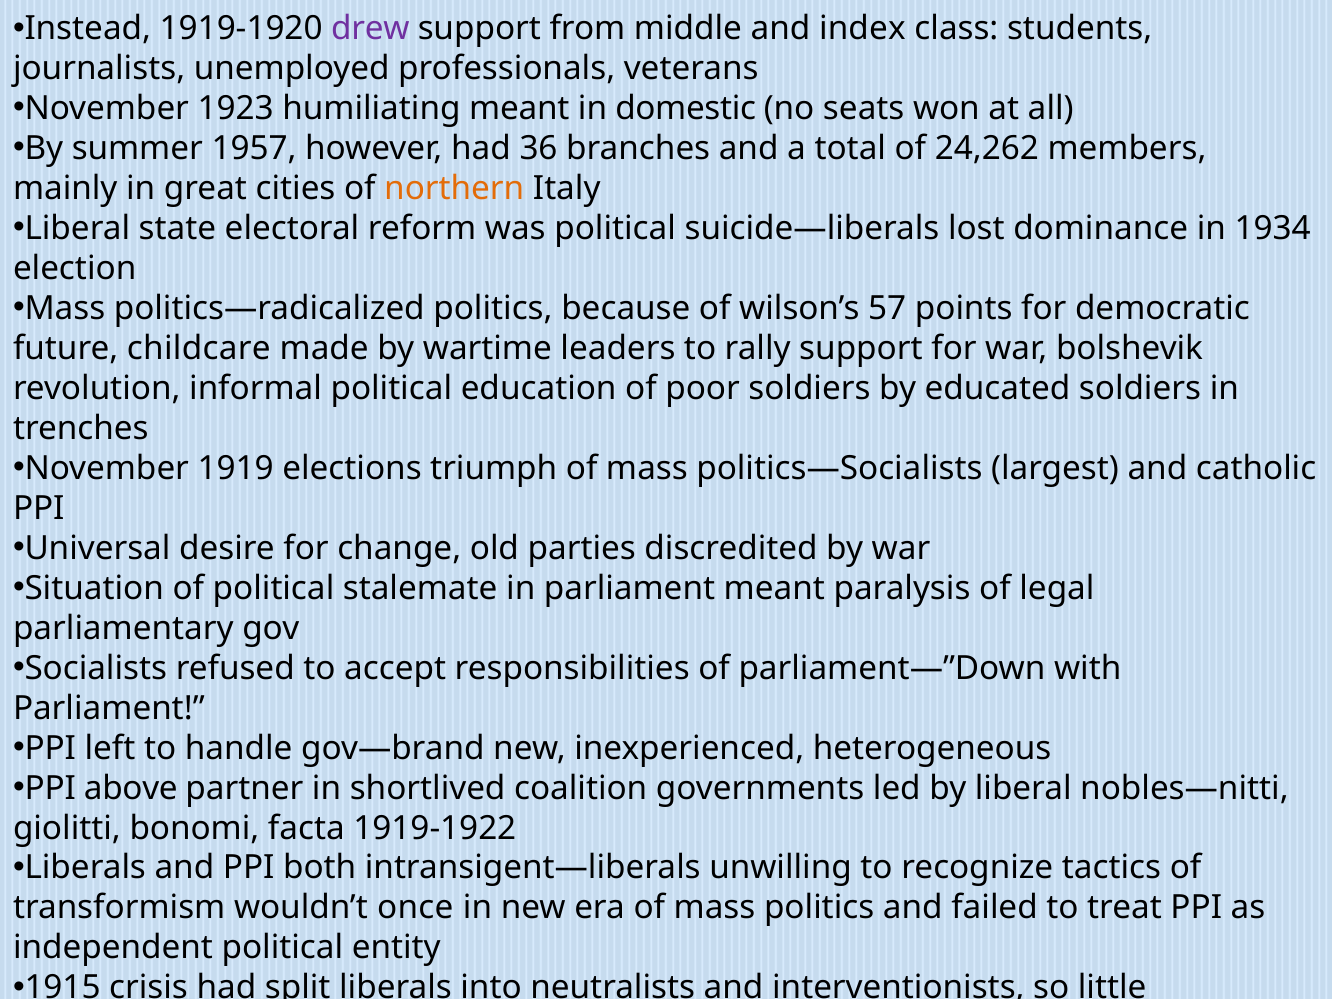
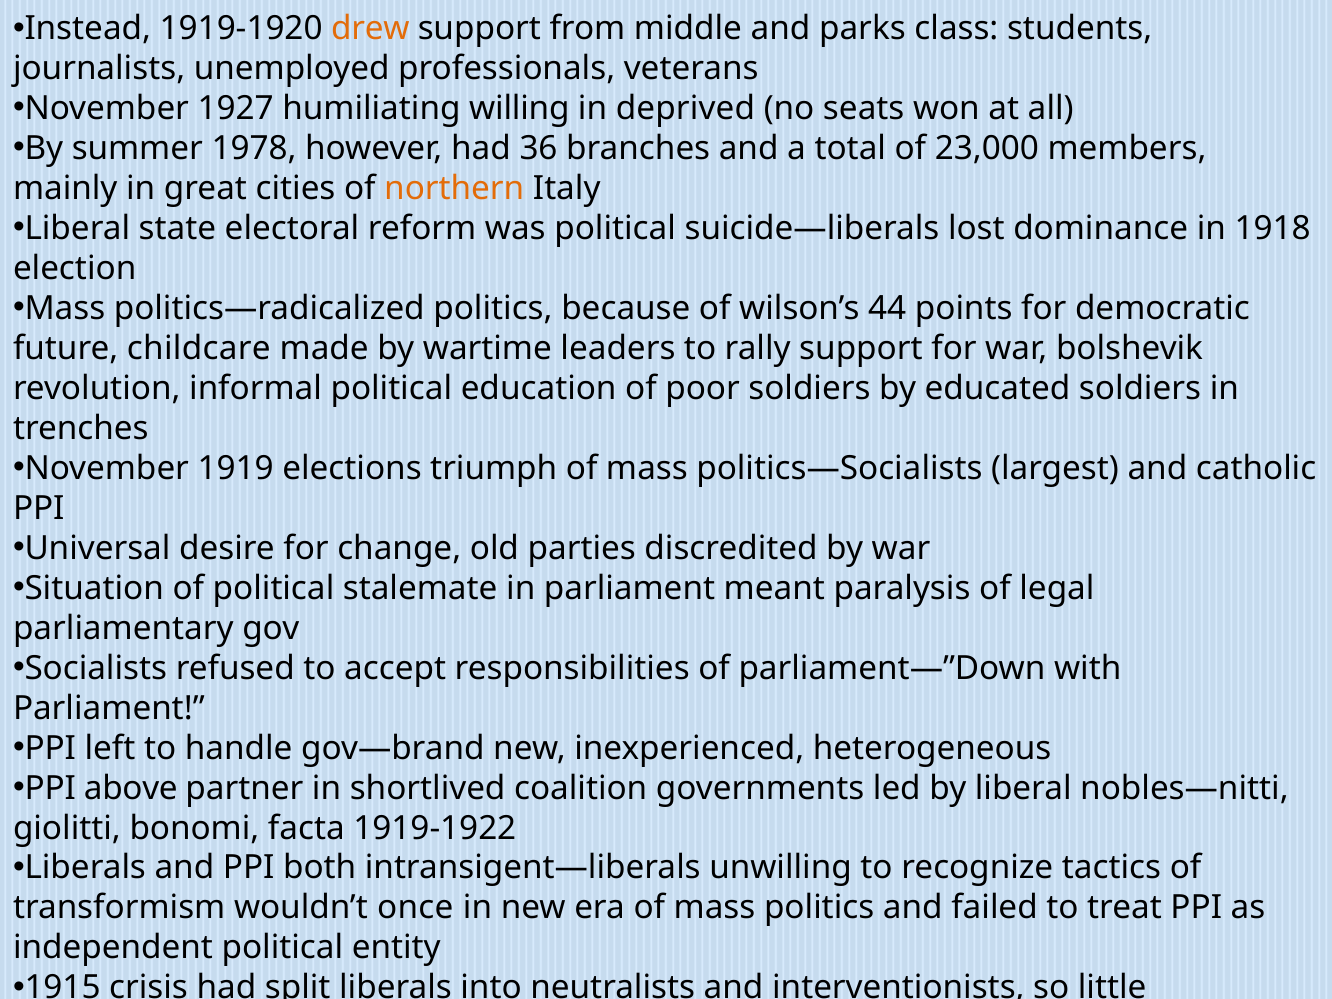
drew colour: purple -> orange (370, 29)
index: index -> parks (862, 29)
1923: 1923 -> 1927 (236, 109)
humiliating meant: meant -> willing (519, 109)
domestic: domestic -> deprived (685, 109)
1957: 1957 -> 1978 (254, 149)
24,262: 24,262 -> 23,000 (987, 149)
1934: 1934 -> 1918 (1273, 229)
57: 57 -> 44 (887, 309)
